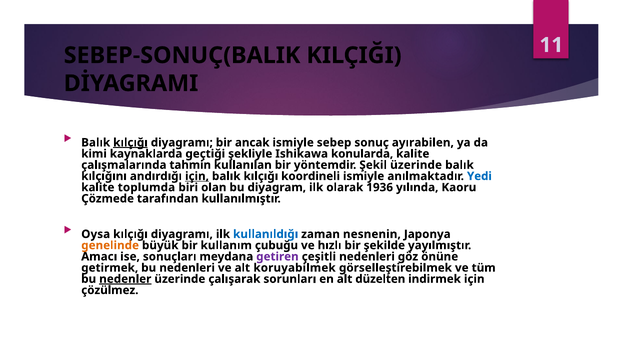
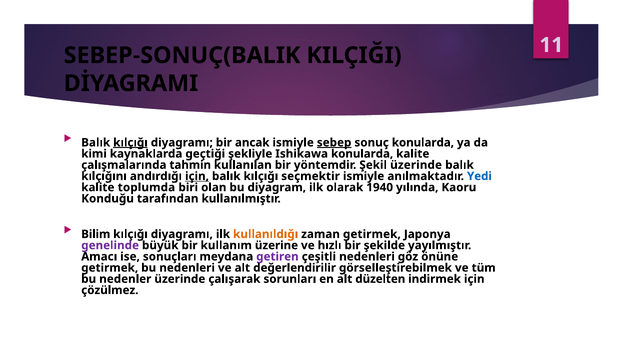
sebep underline: none -> present (334, 143)
sonuç ayırabilen: ayırabilen -> konularda (423, 143)
koordineli: koordineli -> seçmektir (311, 176)
1936: 1936 -> 1940 (380, 188)
Çözmede: Çözmede -> Konduğu (108, 199)
Oysa: Oysa -> Bilim (96, 234)
kullanıldığı colour: blue -> orange (266, 234)
zaman nesnenin: nesnenin -> getirmek (372, 234)
genelinde colour: orange -> purple (110, 246)
çubuğu: çubuğu -> üzerine (276, 246)
koruyabilmek: koruyabilmek -> değerlendirilir (295, 268)
nedenler underline: present -> none (125, 279)
